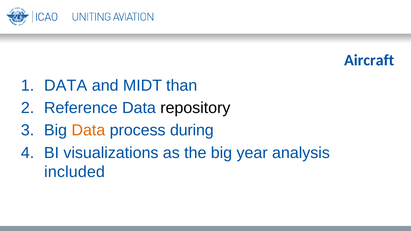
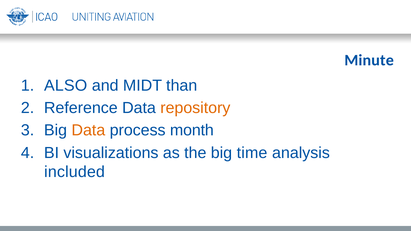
Aircraft: Aircraft -> Minute (369, 60)
DATA: DATA -> ALSO (66, 86)
repository colour: black -> orange (195, 108)
during: during -> month (192, 130)
year: year -> time (252, 153)
